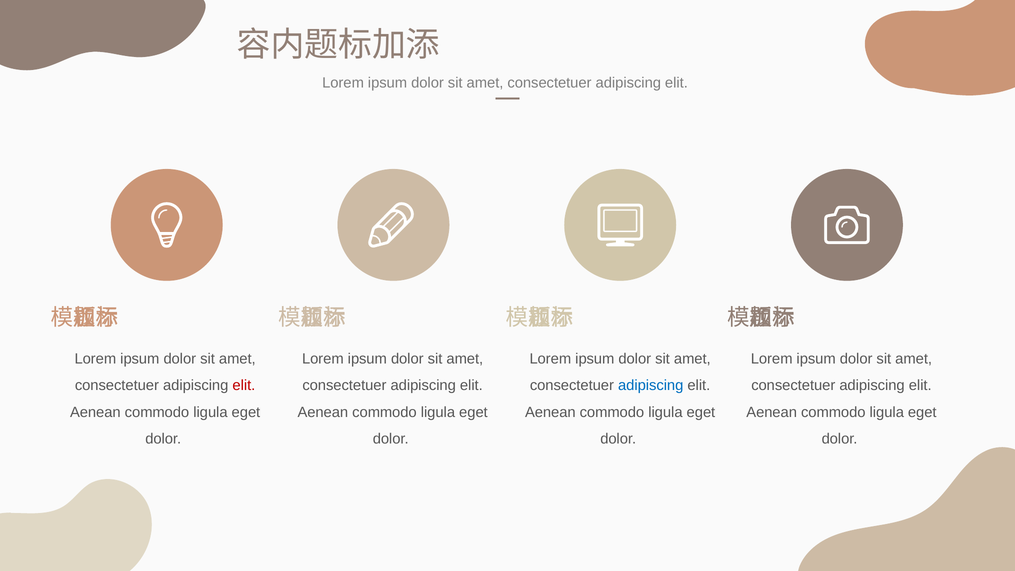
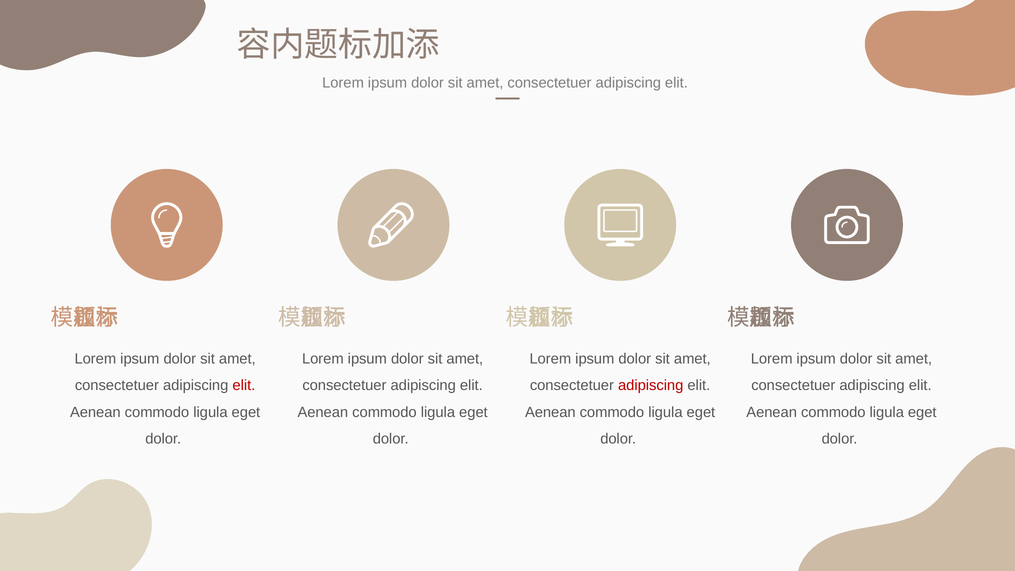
adipiscing colour: blue -> red (651, 385)
